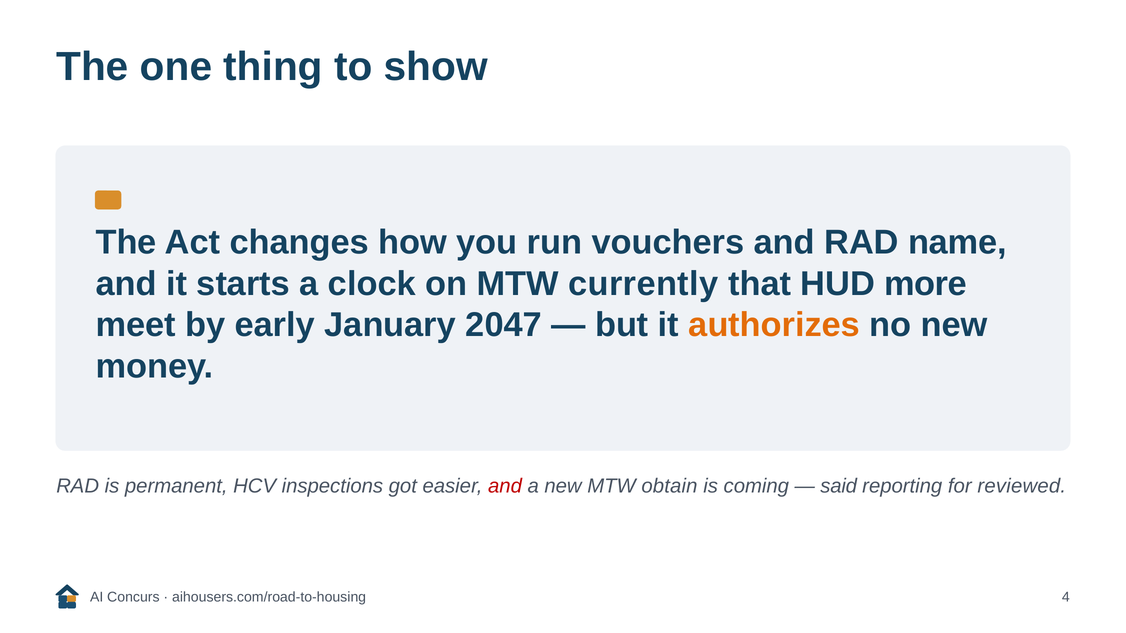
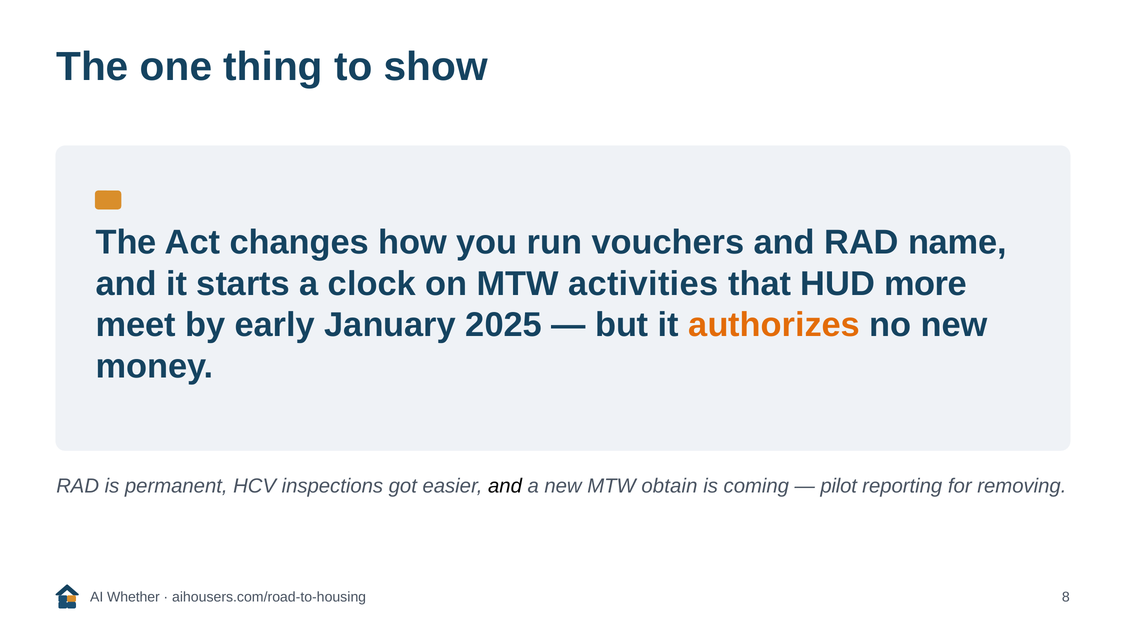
currently: currently -> activities (643, 284)
2047: 2047 -> 2025 (504, 325)
and colour: red -> black (505, 487)
said: said -> pilot (839, 487)
reviewed: reviewed -> removing (1022, 487)
Concurs: Concurs -> Whether (133, 598)
4: 4 -> 8 (1066, 598)
